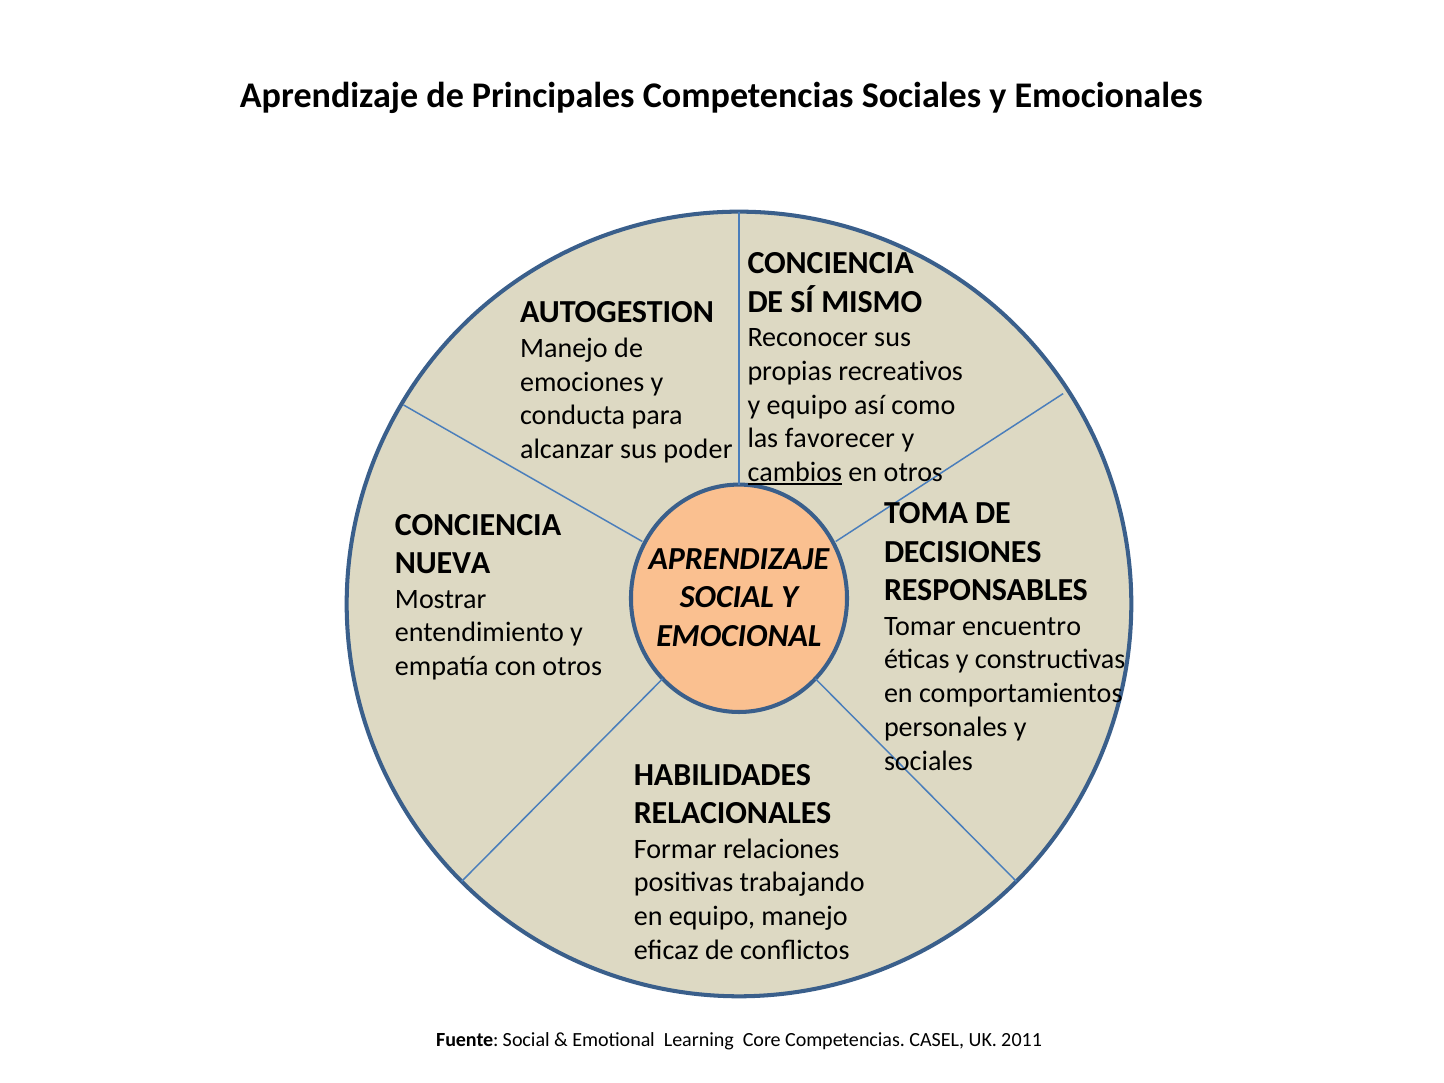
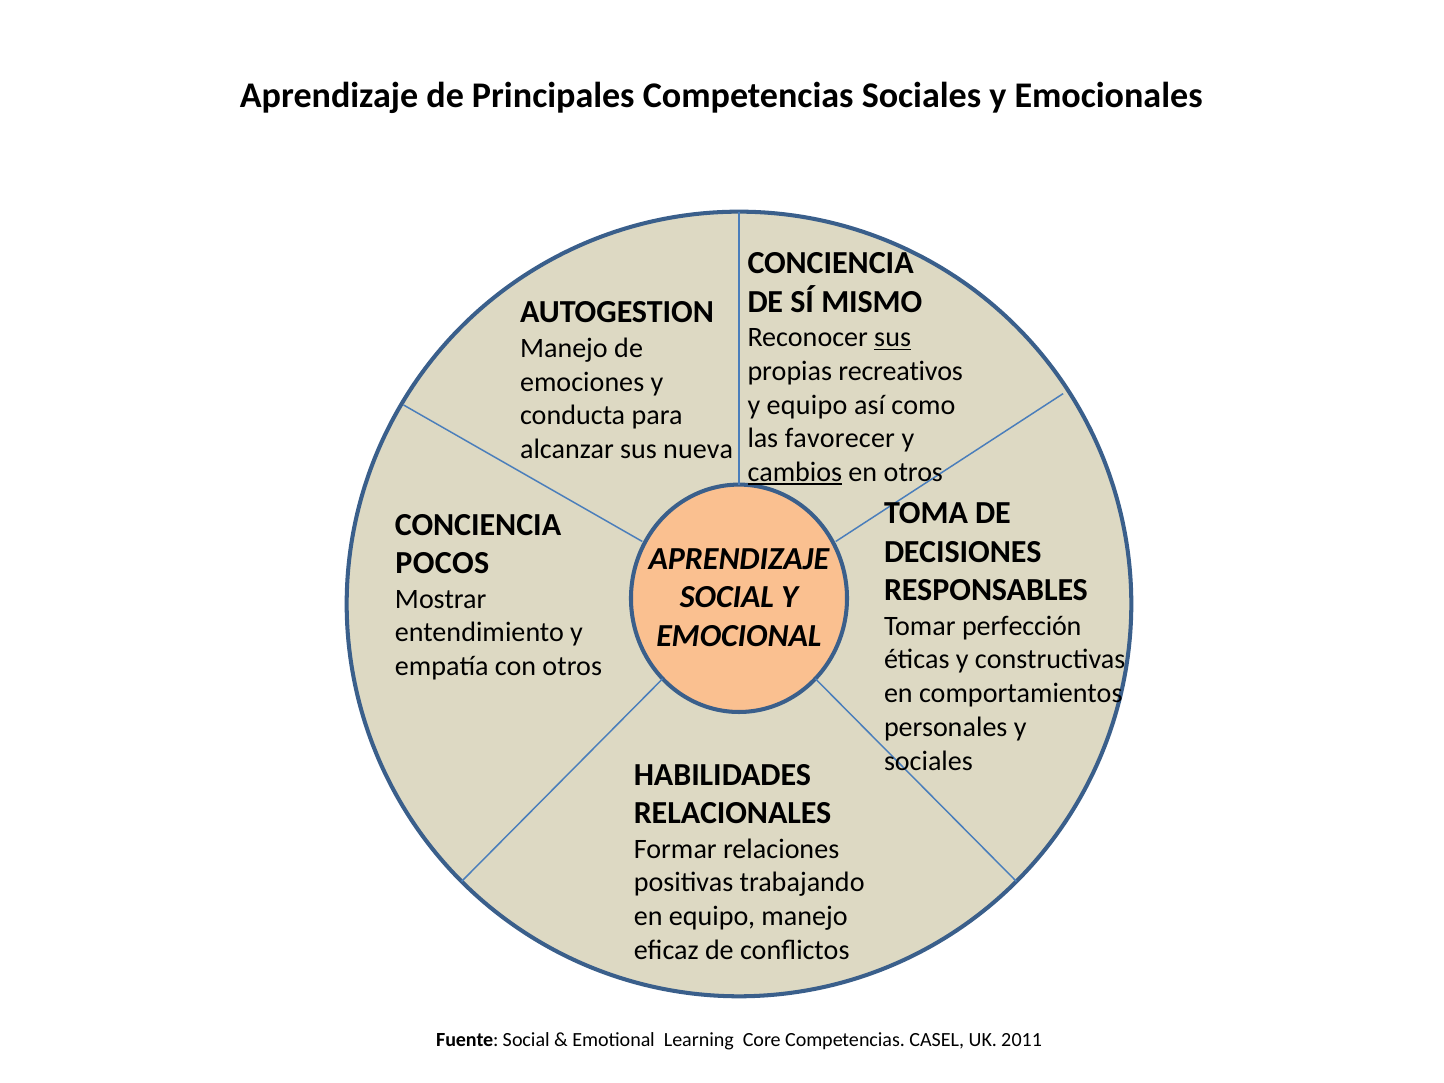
sus underline: none -> present (893, 337)
poder: poder -> nueva (698, 449)
NUEVA: NUEVA -> POCOS (442, 563)
encuentro: encuentro -> perfección (1022, 626)
